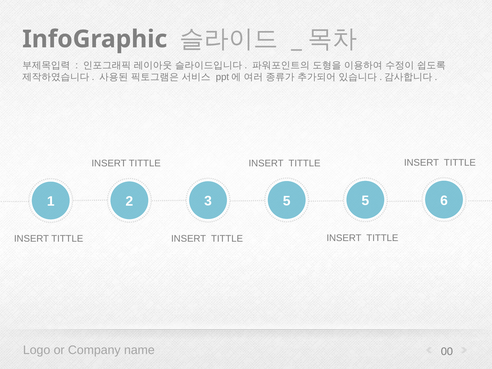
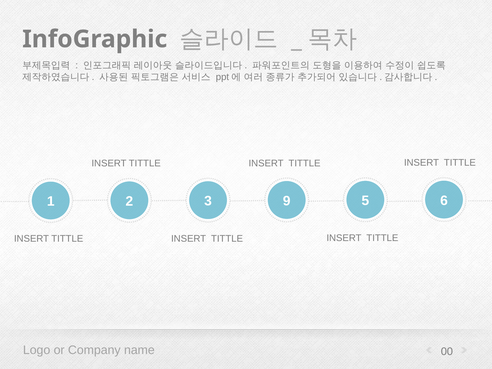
3 5: 5 -> 9 (287, 201)
